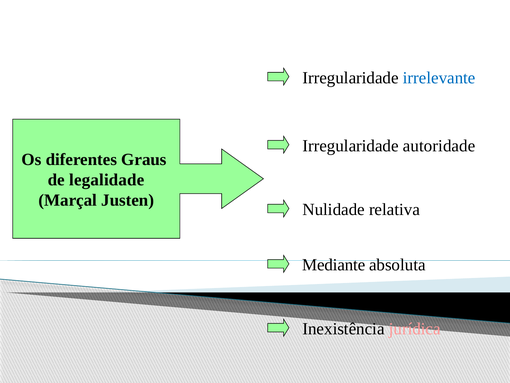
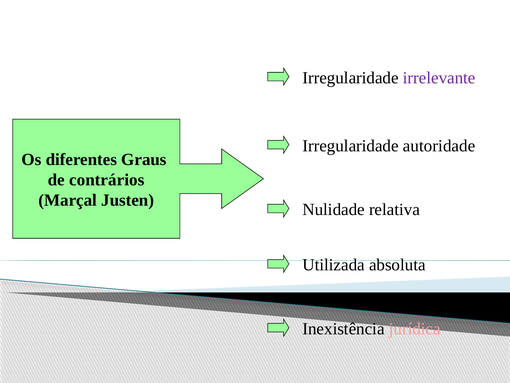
irrelevante colour: blue -> purple (439, 78)
legalidade: legalidade -> contrários (107, 180)
Mediante: Mediante -> Utilizada (334, 265)
